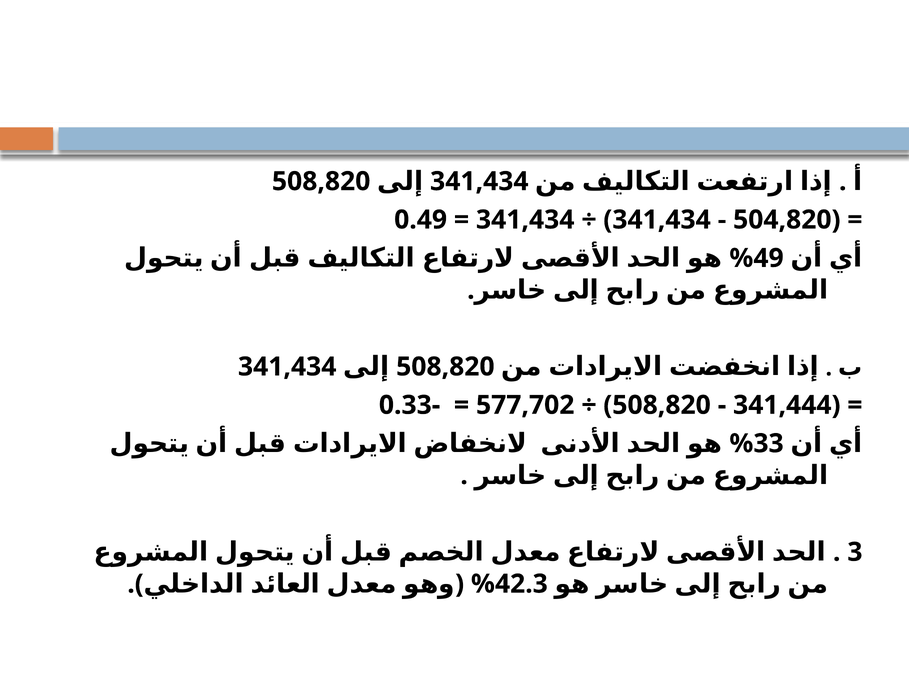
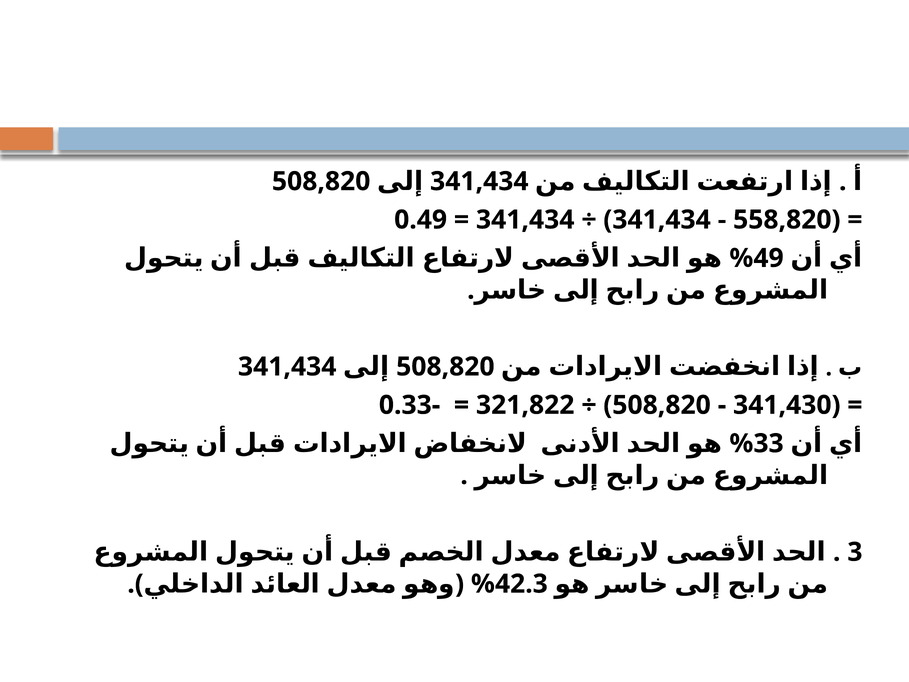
504,820: 504,820 -> 558,820 (782, 220)
577,702: 577,702 -> 321,822 (525, 405)
341,444: 341,444 -> 341,430 (782, 405)
